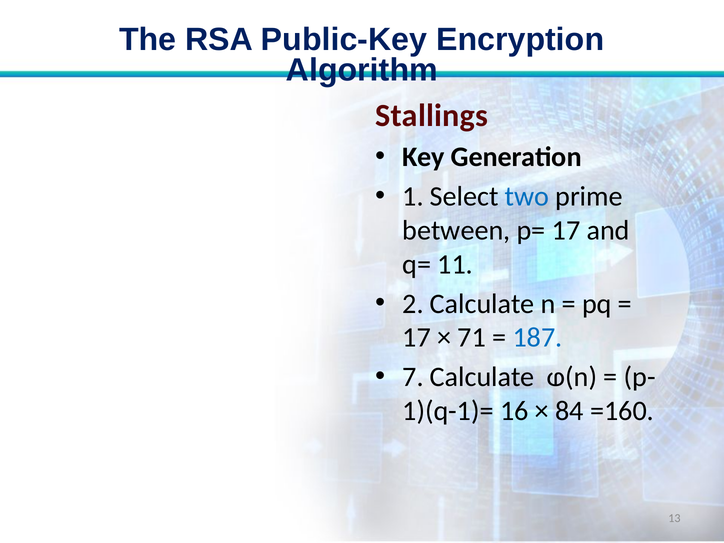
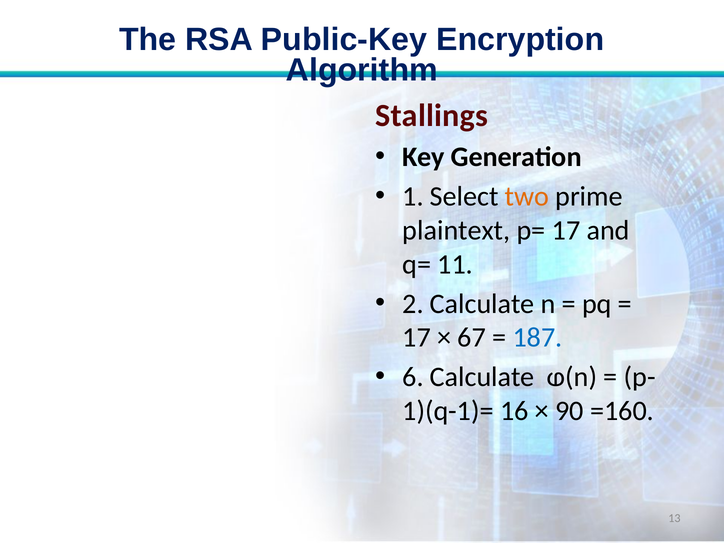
two colour: blue -> orange (527, 197)
between: between -> plaintext (456, 230)
71: 71 -> 67 (472, 338)
7: 7 -> 6 (413, 377)
84: 84 -> 90 (569, 411)
